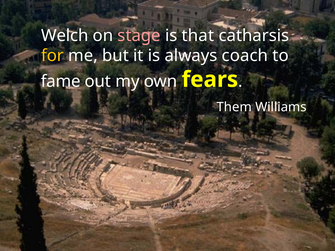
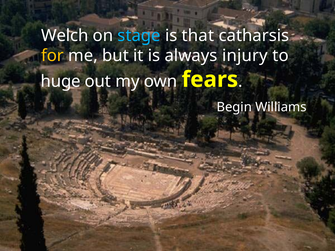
stage colour: pink -> light blue (139, 36)
coach: coach -> injury (245, 56)
fame: fame -> huge (61, 81)
Them: Them -> Begin (234, 107)
